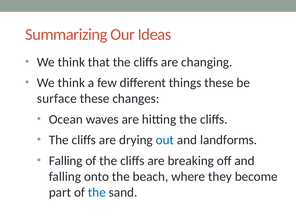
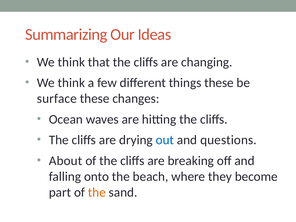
landforms: landforms -> questions (228, 140)
Falling: Falling -> About (66, 161)
the colour: blue -> orange (97, 192)
